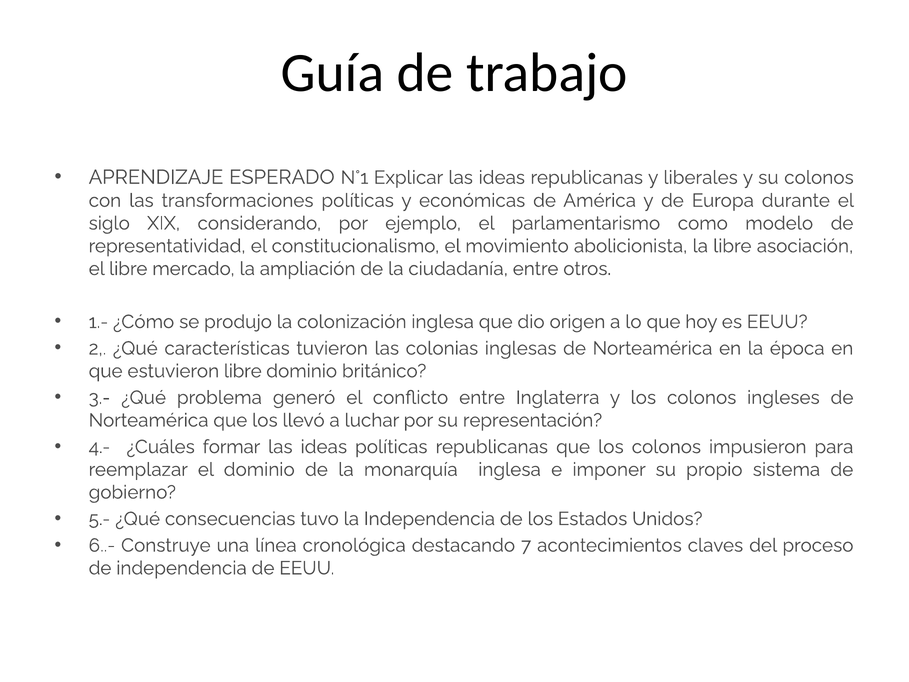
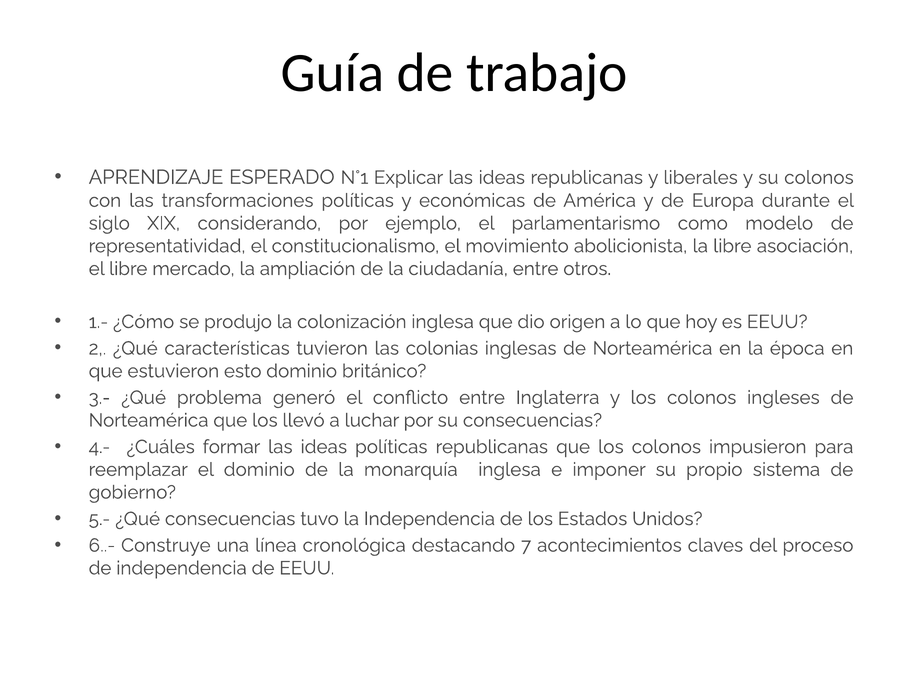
estuvieron libre: libre -> esto (243, 371)
su representación: representación -> consecuencias (532, 420)
